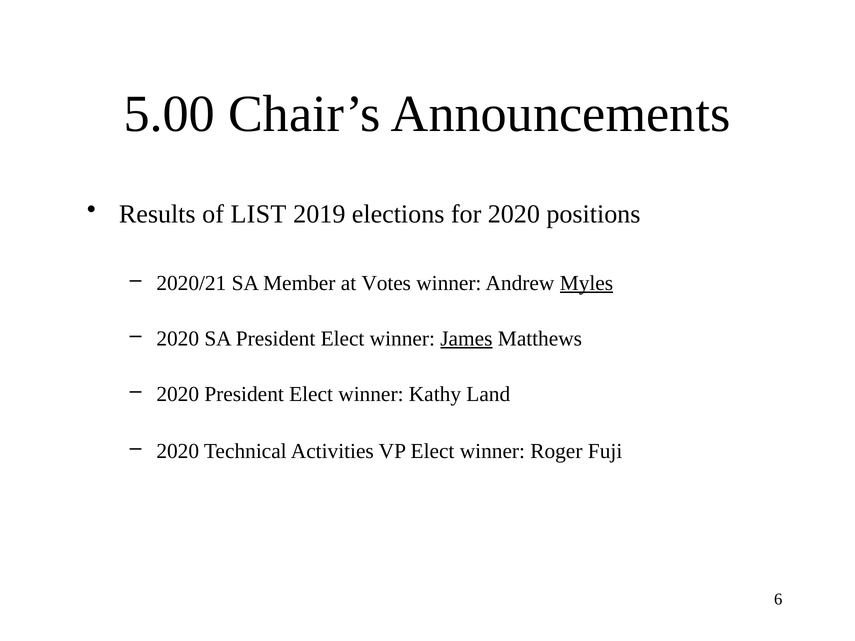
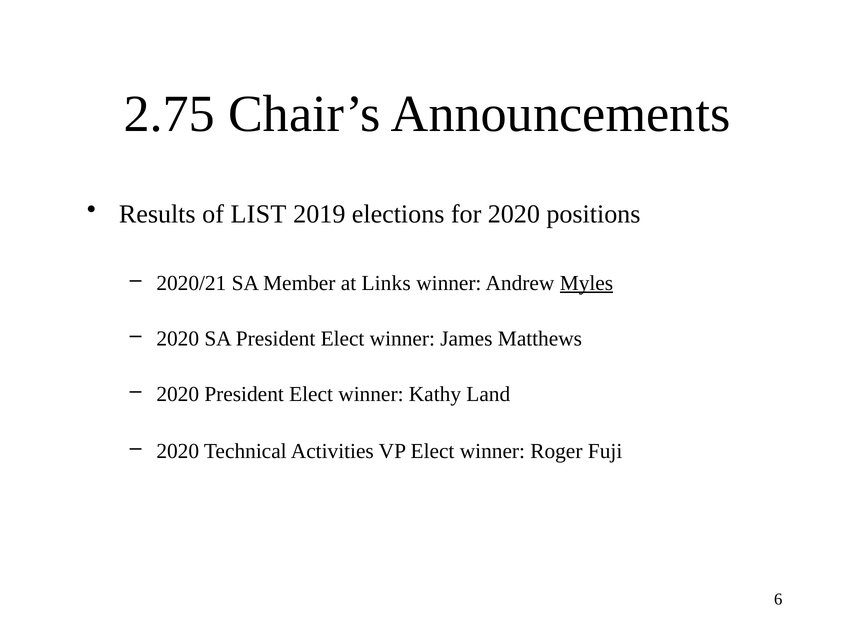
5.00: 5.00 -> 2.75 (169, 114)
Votes: Votes -> Links (386, 283)
James underline: present -> none (466, 339)
